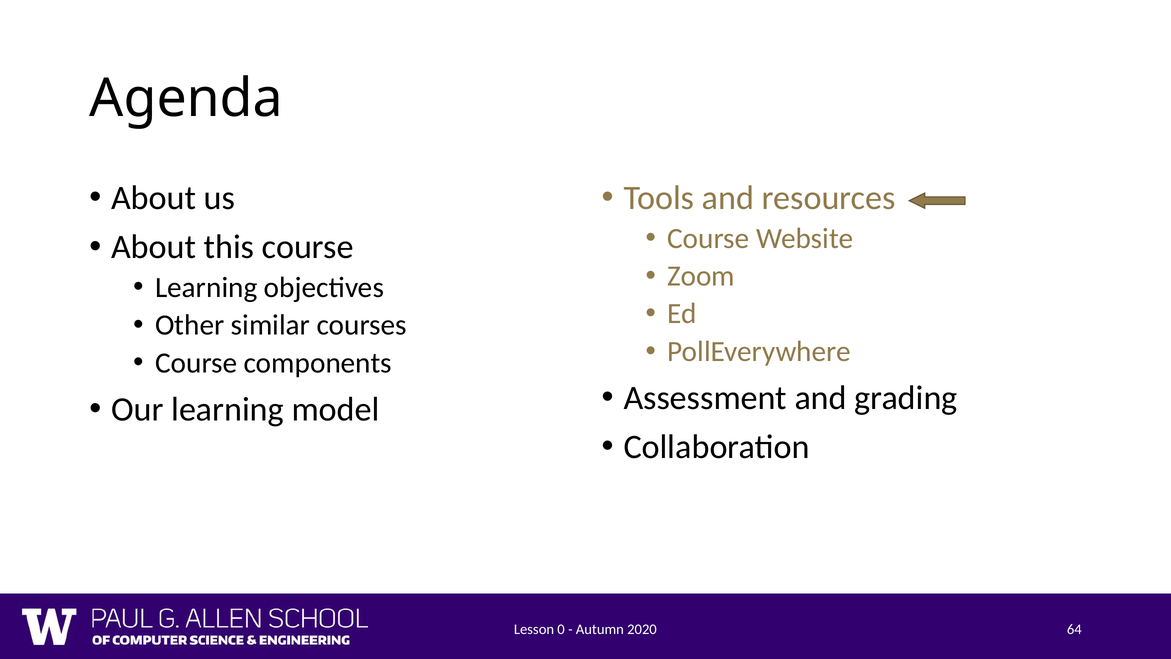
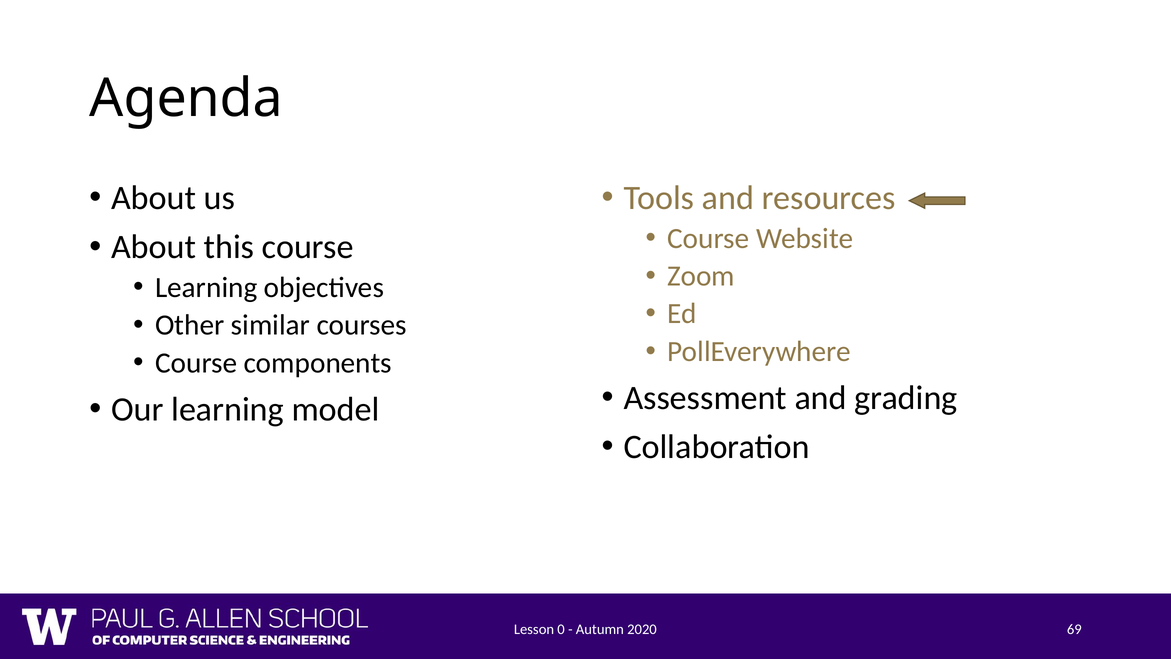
64: 64 -> 69 (1074, 629)
